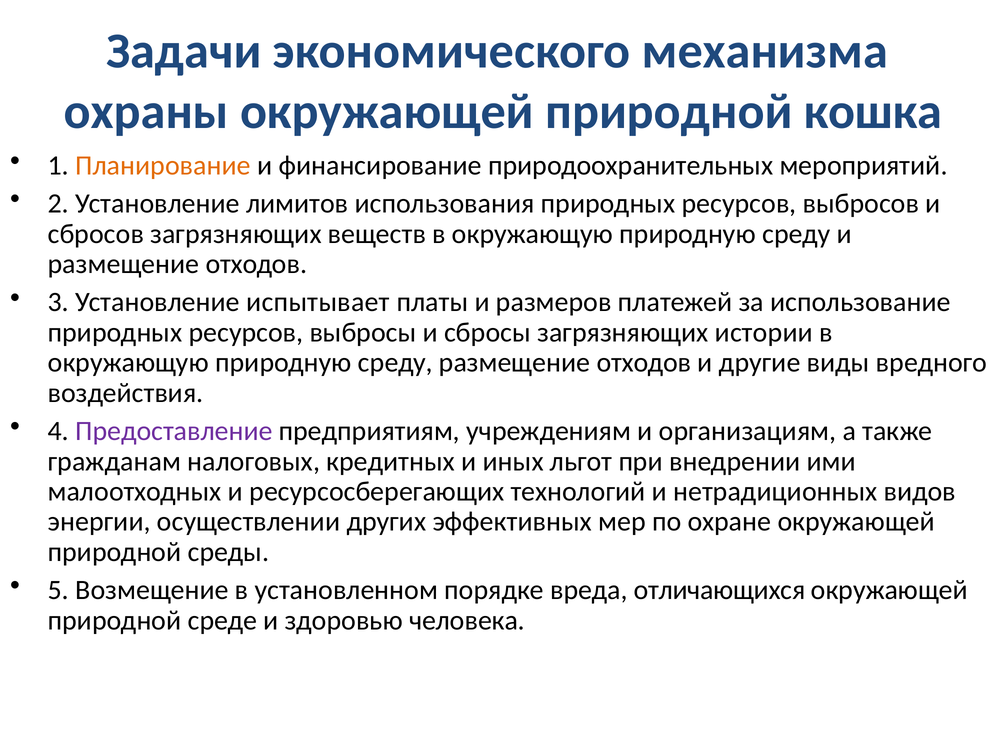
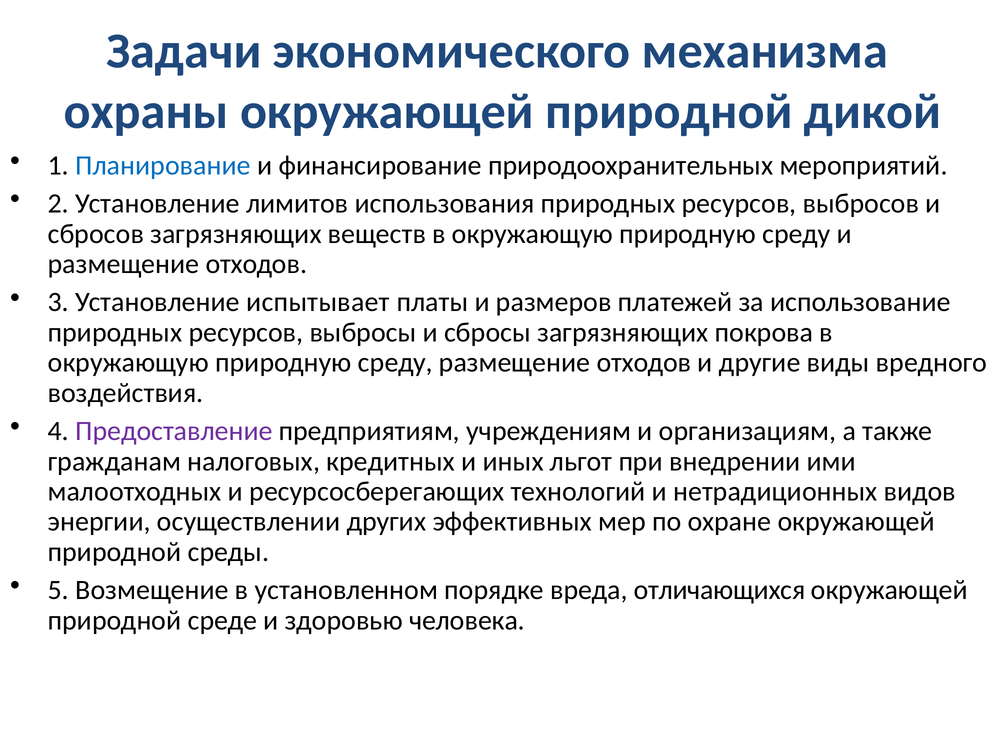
кошка: кошка -> дикой (873, 112)
Планирование colour: orange -> blue (163, 165)
истории: истории -> покрова (764, 332)
